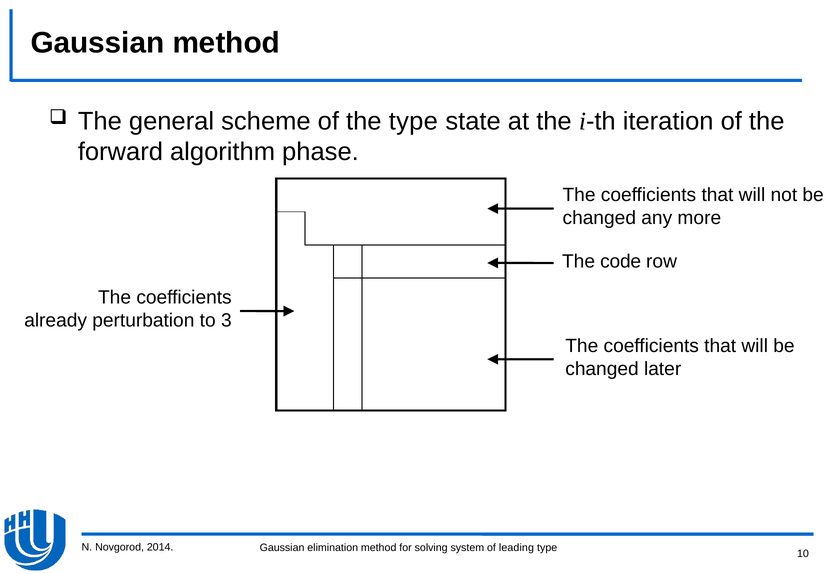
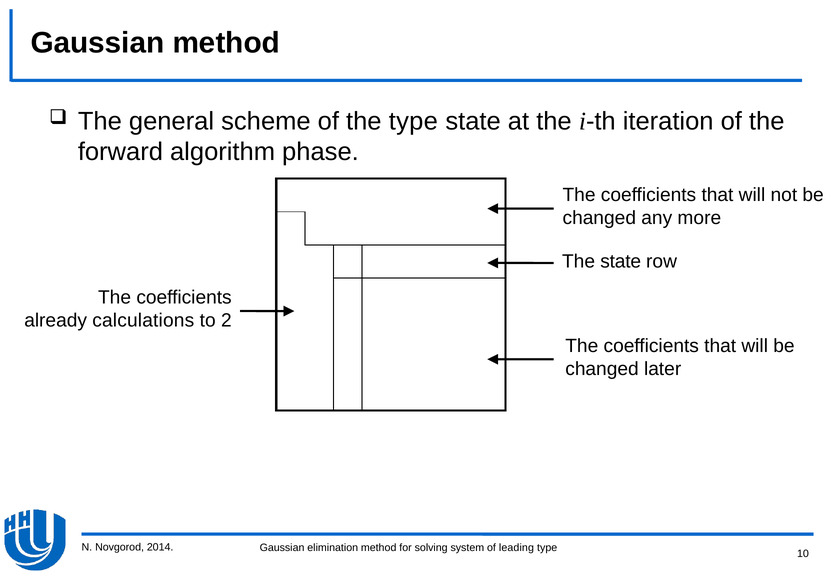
The code: code -> state (621, 262)
perturbation: perturbation -> calculations (143, 321)
3: 3 -> 2 (226, 321)
